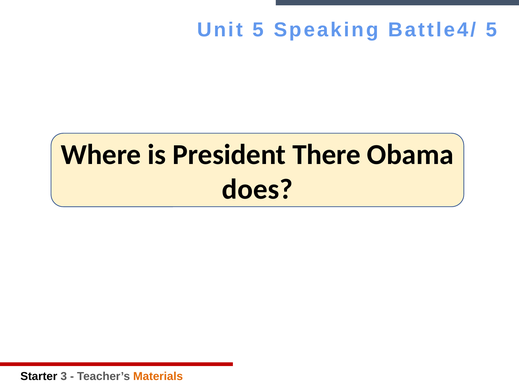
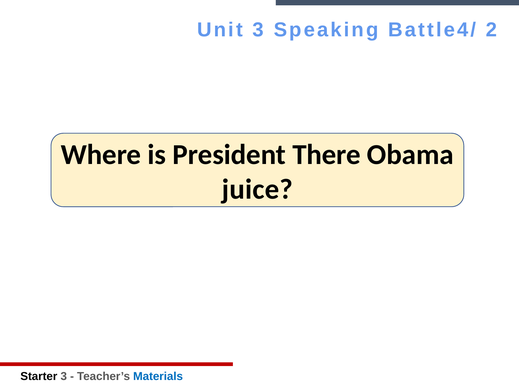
Unit 5: 5 -> 3 (258, 30)
Battle4/ 5: 5 -> 2 (492, 30)
does: does -> juice (257, 189)
Materials colour: orange -> blue (158, 377)
